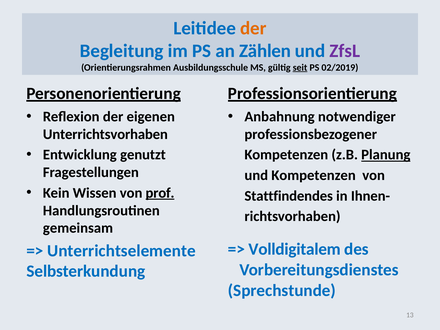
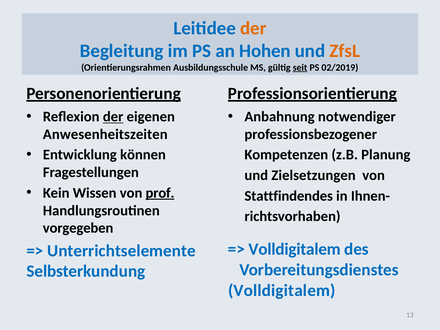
Zählen: Zählen -> Hohen (265, 51)
ZfsL colour: purple -> orange (345, 51)
der underline: none -> present (113, 117)
Unterrichtsvorhaben: Unterrichtsvorhaben -> Anwesenheitszeiten (105, 134)
genutzt: genutzt -> können (143, 155)
Planung underline: present -> none (386, 155)
und Kompetenzen: Kompetenzen -> Zielsetzungen (314, 175)
gemeinsam: gemeinsam -> vorgegeben (78, 228)
Sprechstunde: Sprechstunde -> Volldigitalem (282, 290)
